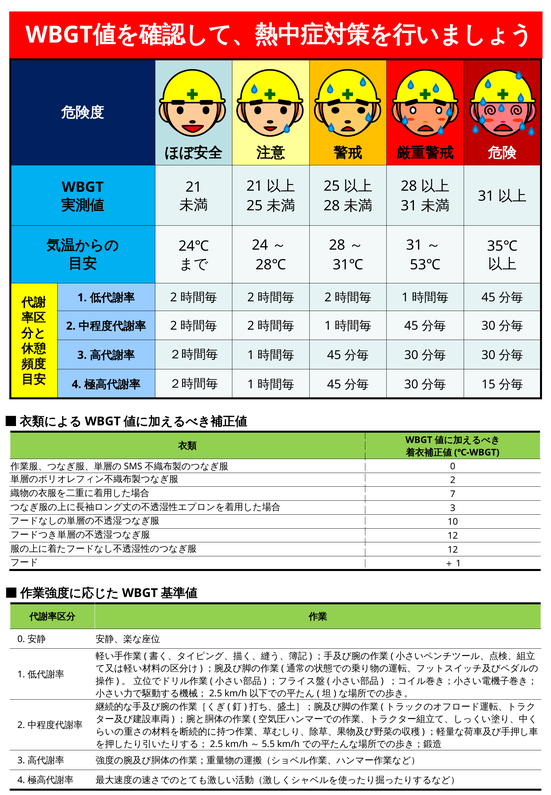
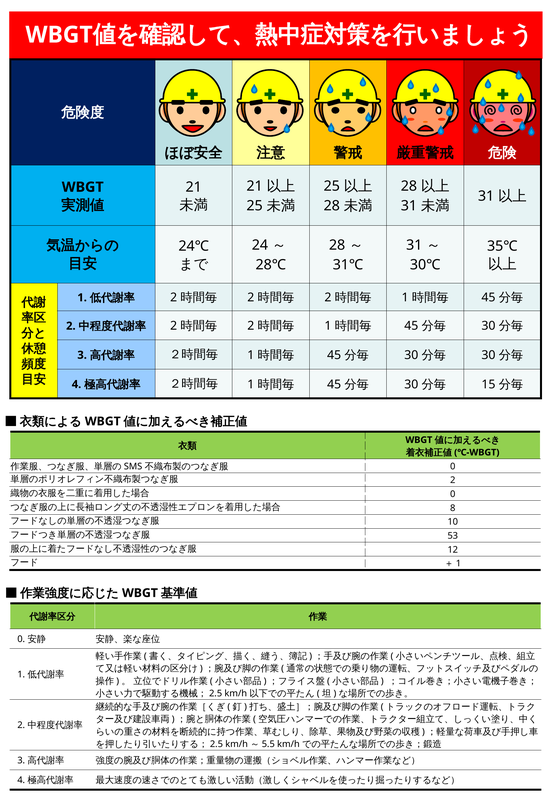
53℃: 53℃ -> 30℃ (425, 265)
7: 7 -> 0 (453, 495)
3: 3 -> 8 (453, 509)
12: 12 -> 53 (453, 536)
